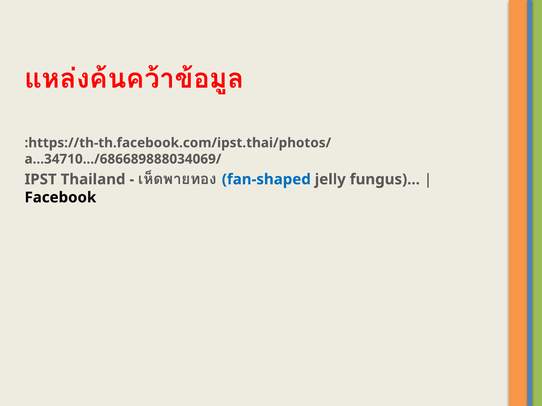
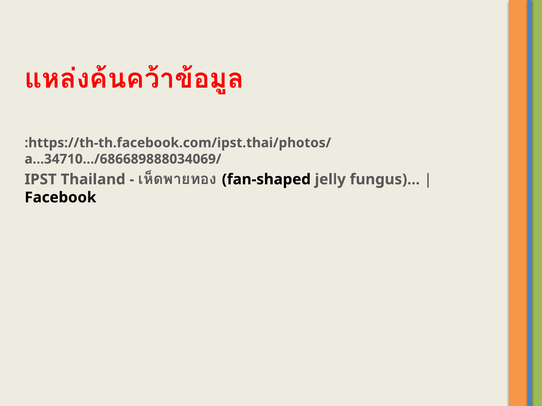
fan-shaped colour: blue -> black (266, 180)
